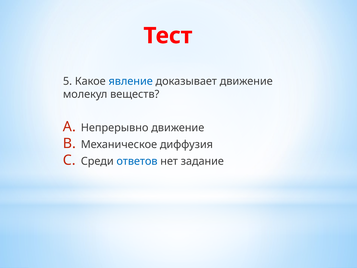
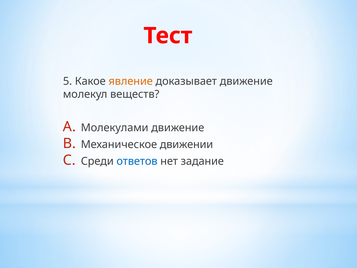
явление colour: blue -> orange (131, 81)
Непрерывно: Непрерывно -> Молекулами (115, 128)
диффузия: диффузия -> движении (186, 144)
